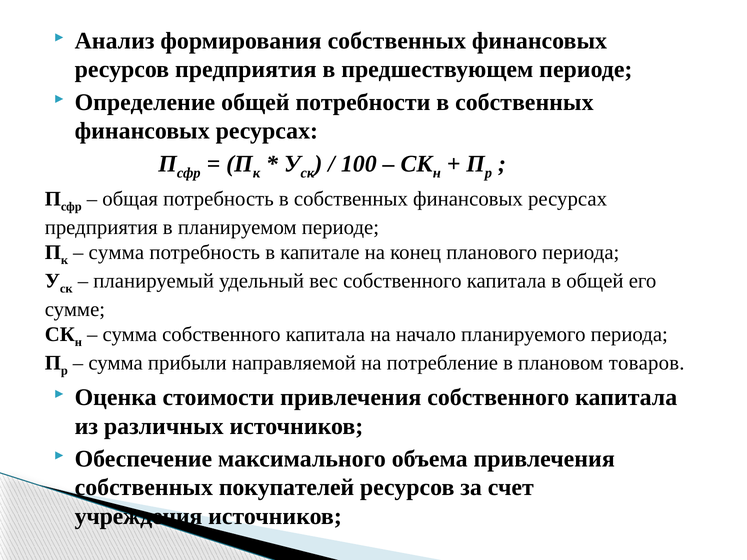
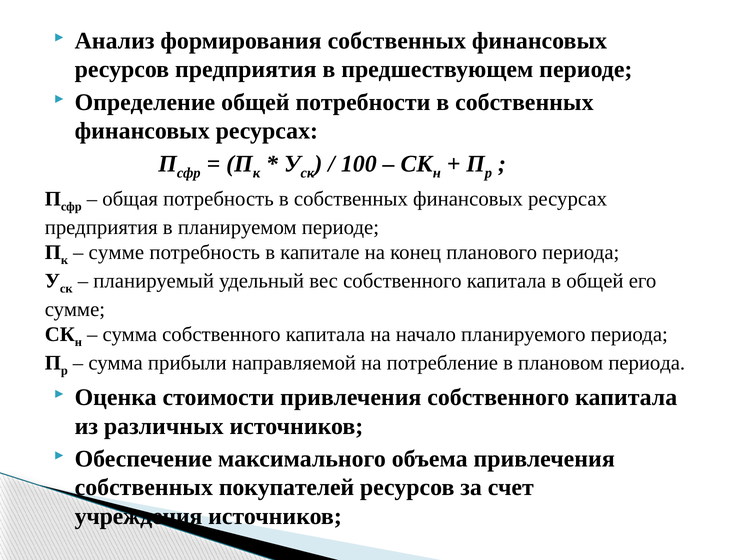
сумма: сумма -> сумме (116, 252)
плановом товаров: товаров -> периода (647, 363)
